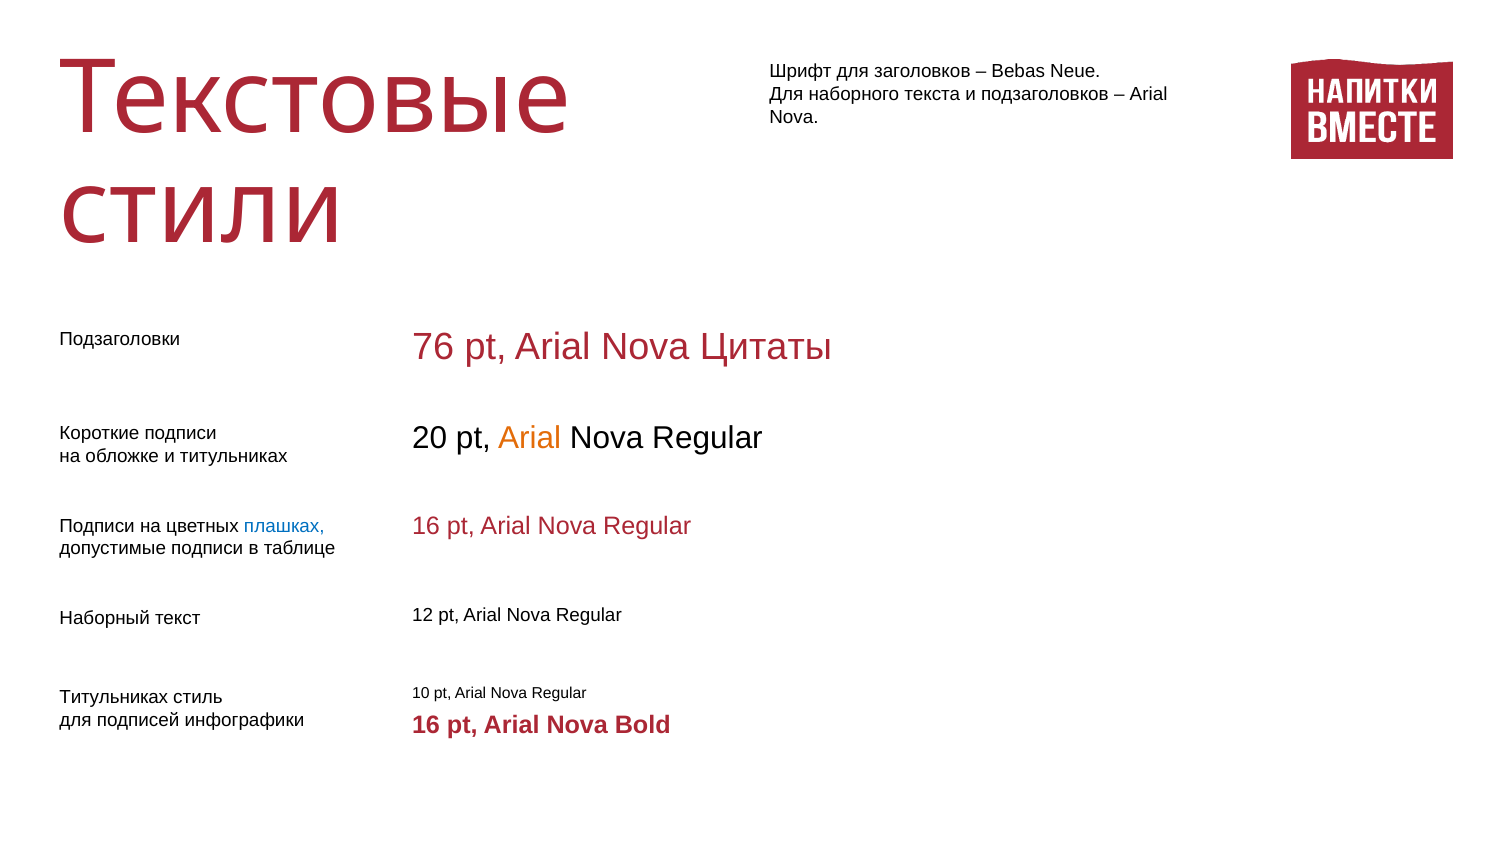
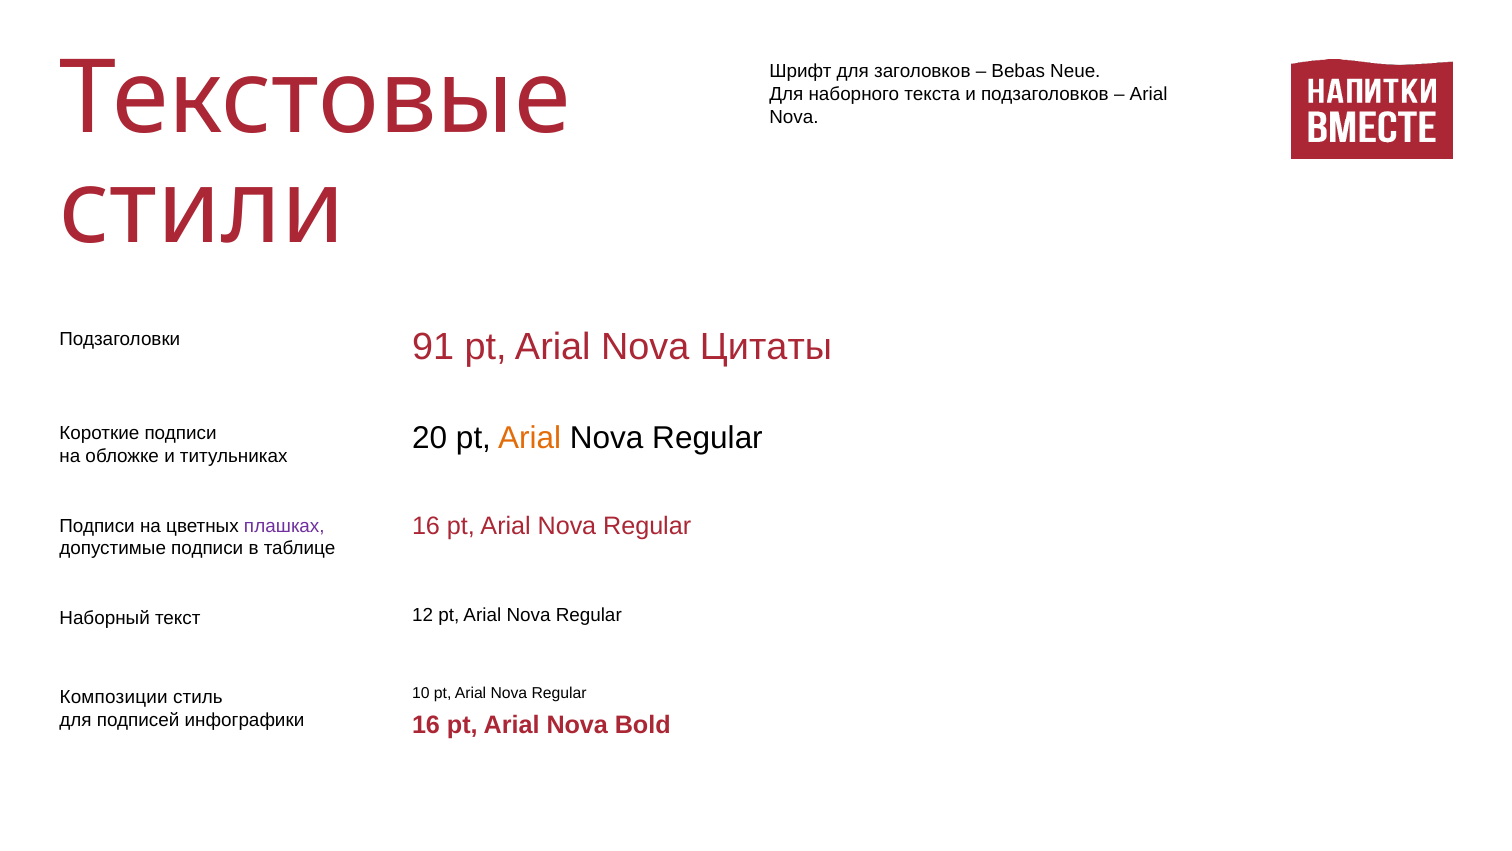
76: 76 -> 91 (433, 347)
плашках colour: blue -> purple (284, 525)
Титульниках: Титульниках -> Композиции (114, 697)
